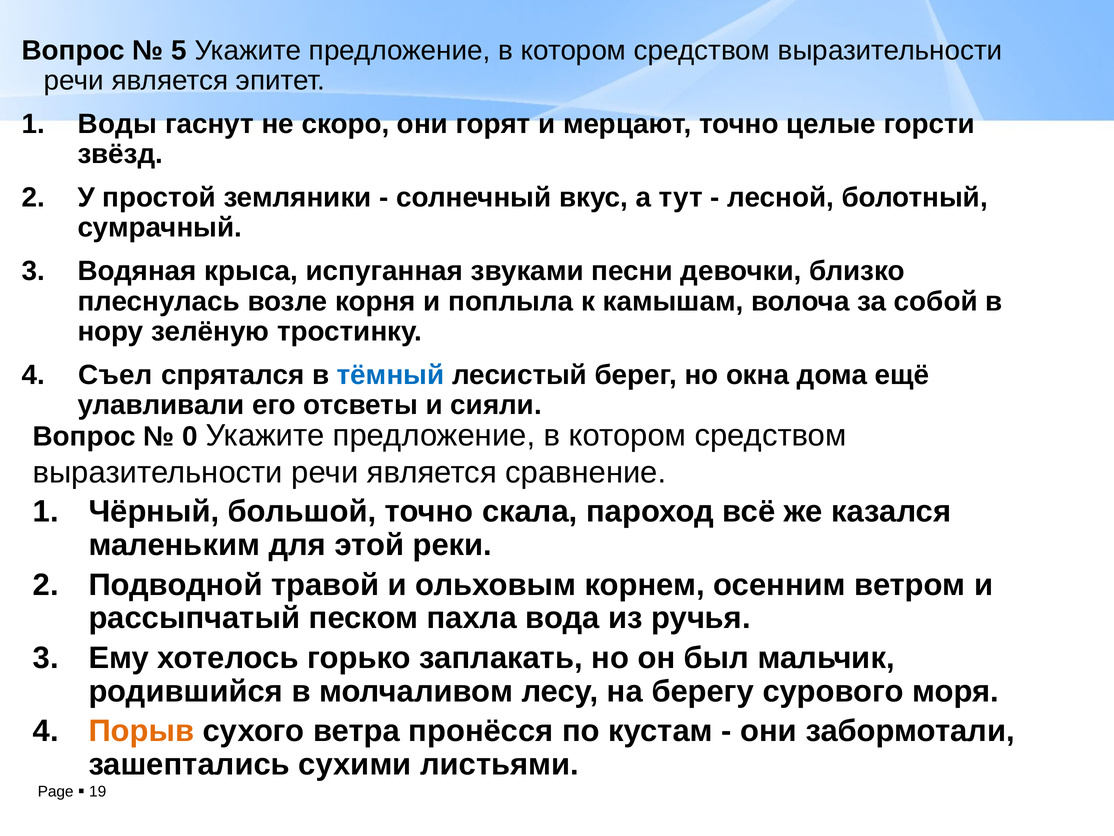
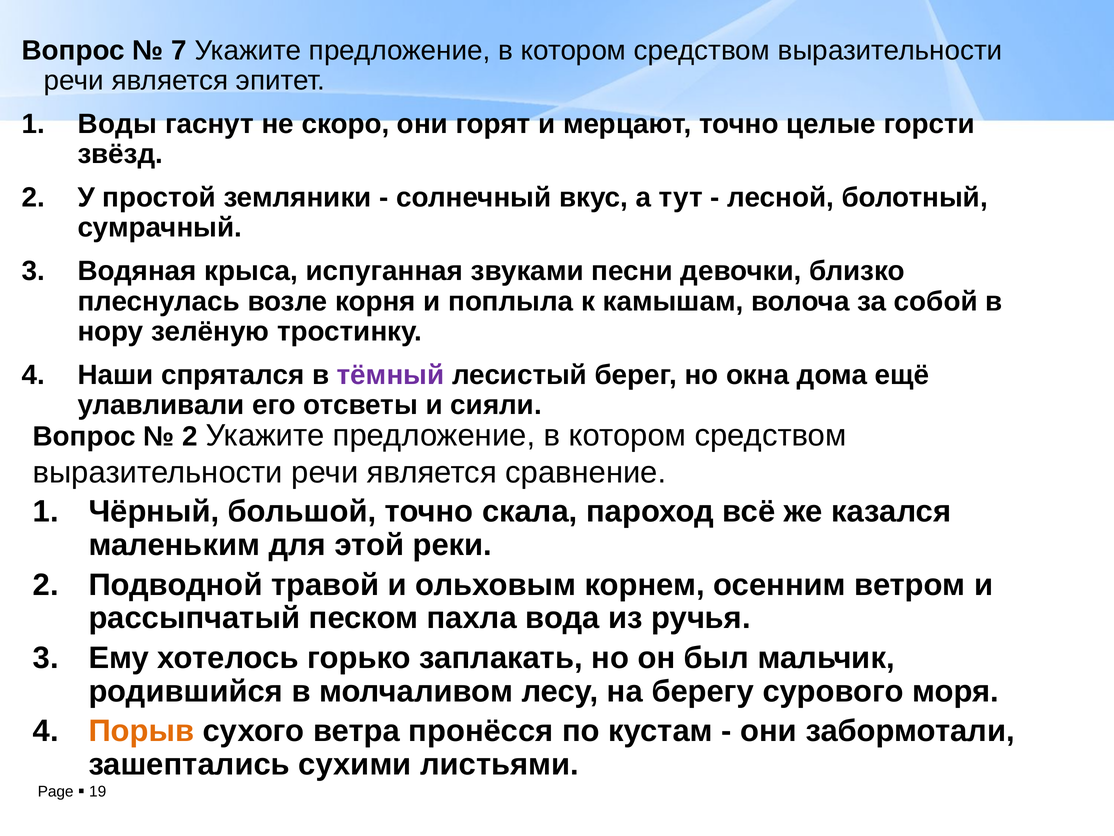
5: 5 -> 7 (179, 50)
Съел: Съел -> Наши (115, 375)
тёмный colour: blue -> purple (391, 375)
0: 0 -> 2 (190, 436)
